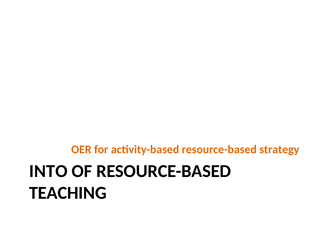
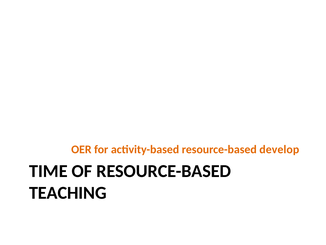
strategy: strategy -> develop (279, 149)
INTO: INTO -> TIME (48, 171)
